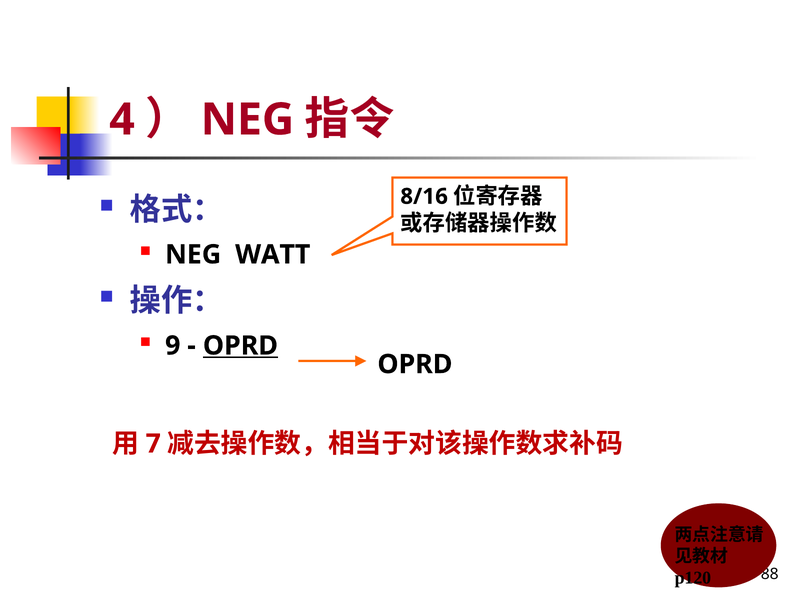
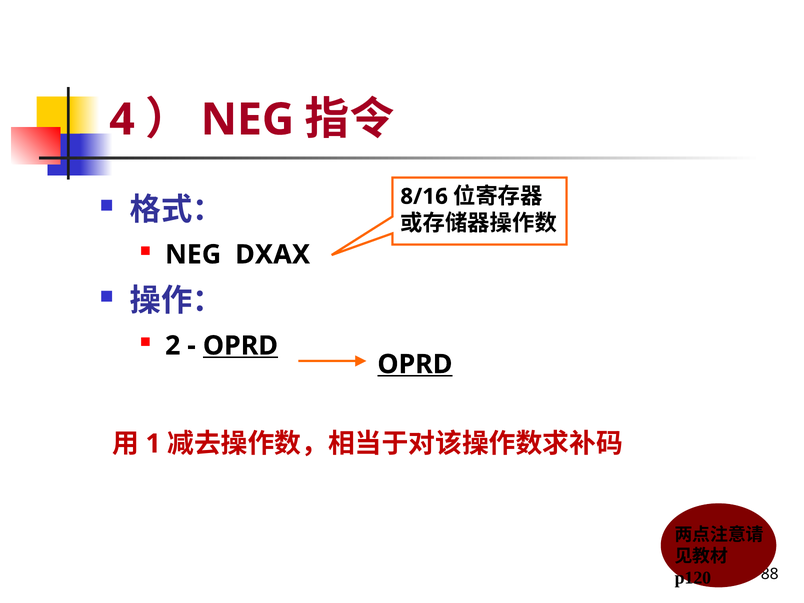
WATT: WATT -> DXAX (273, 255)
9: 9 -> 2 (173, 346)
OPRD underline: none -> present (415, 364)
7: 7 -> 1 (153, 444)
